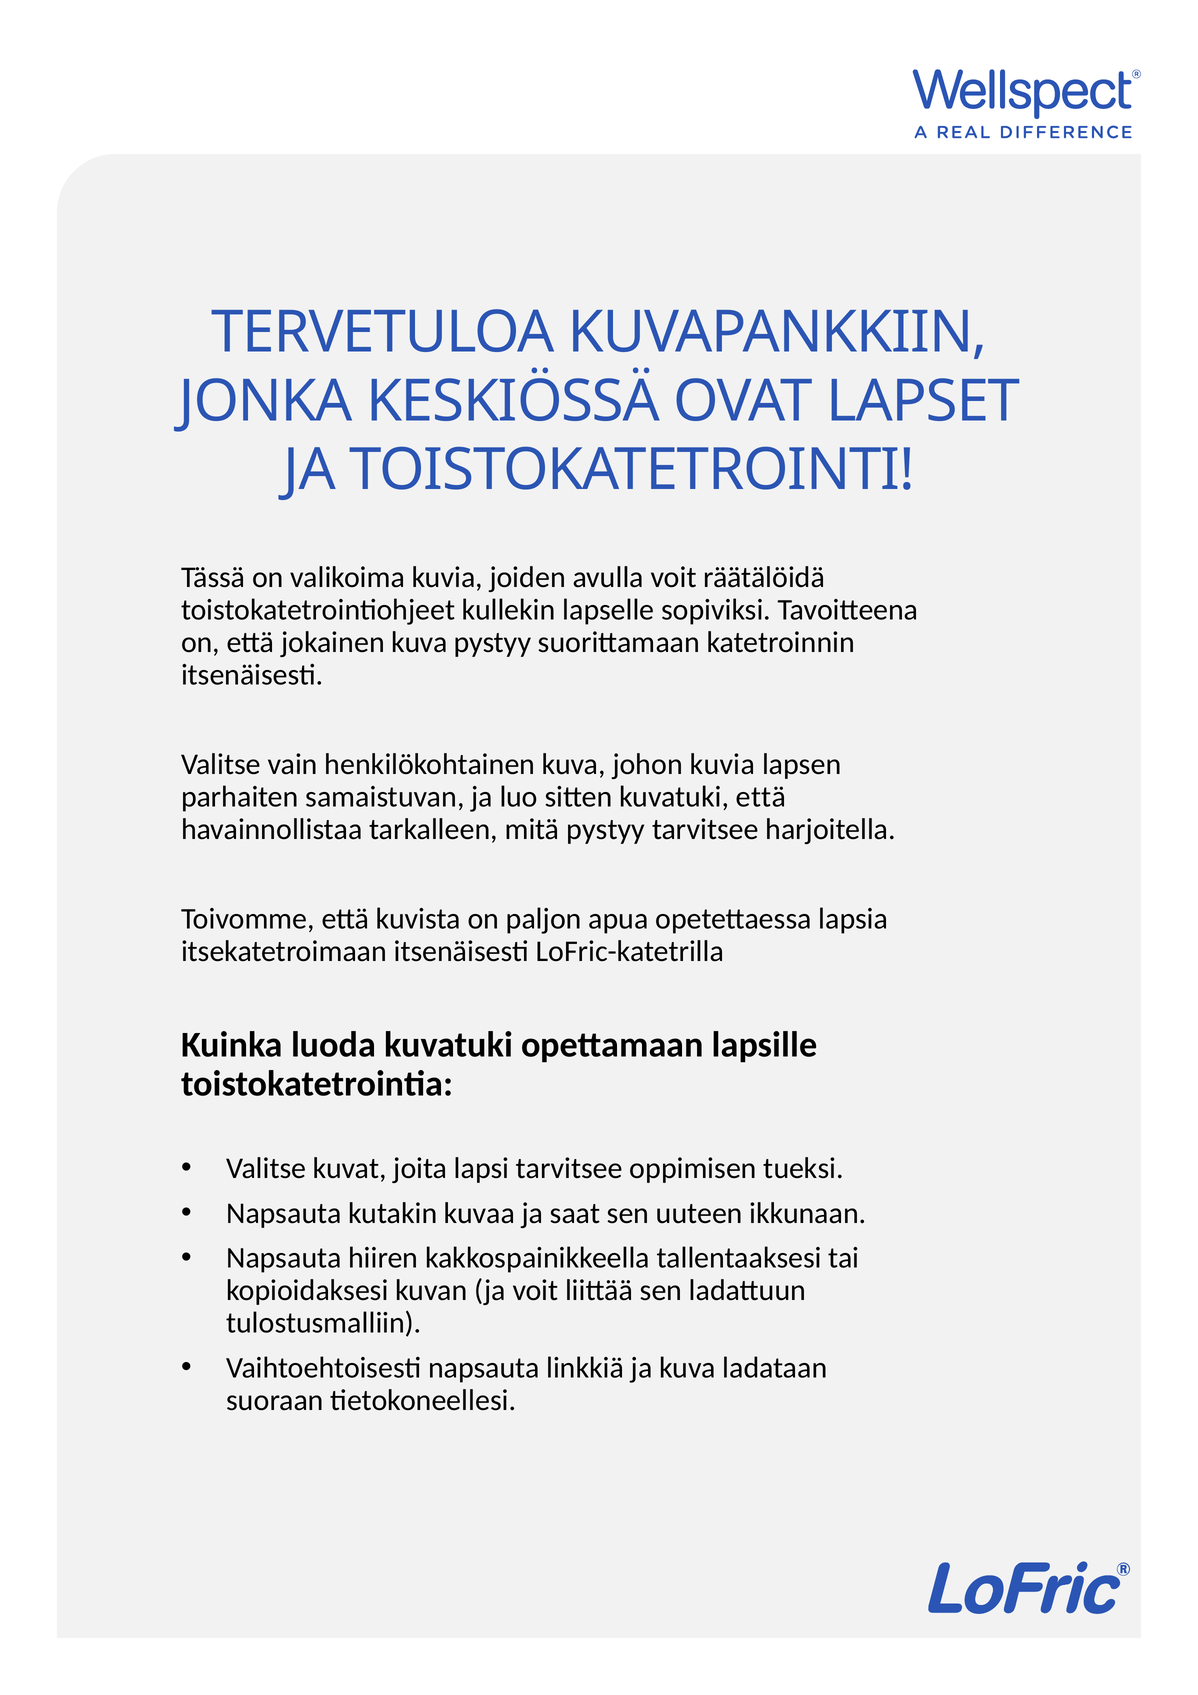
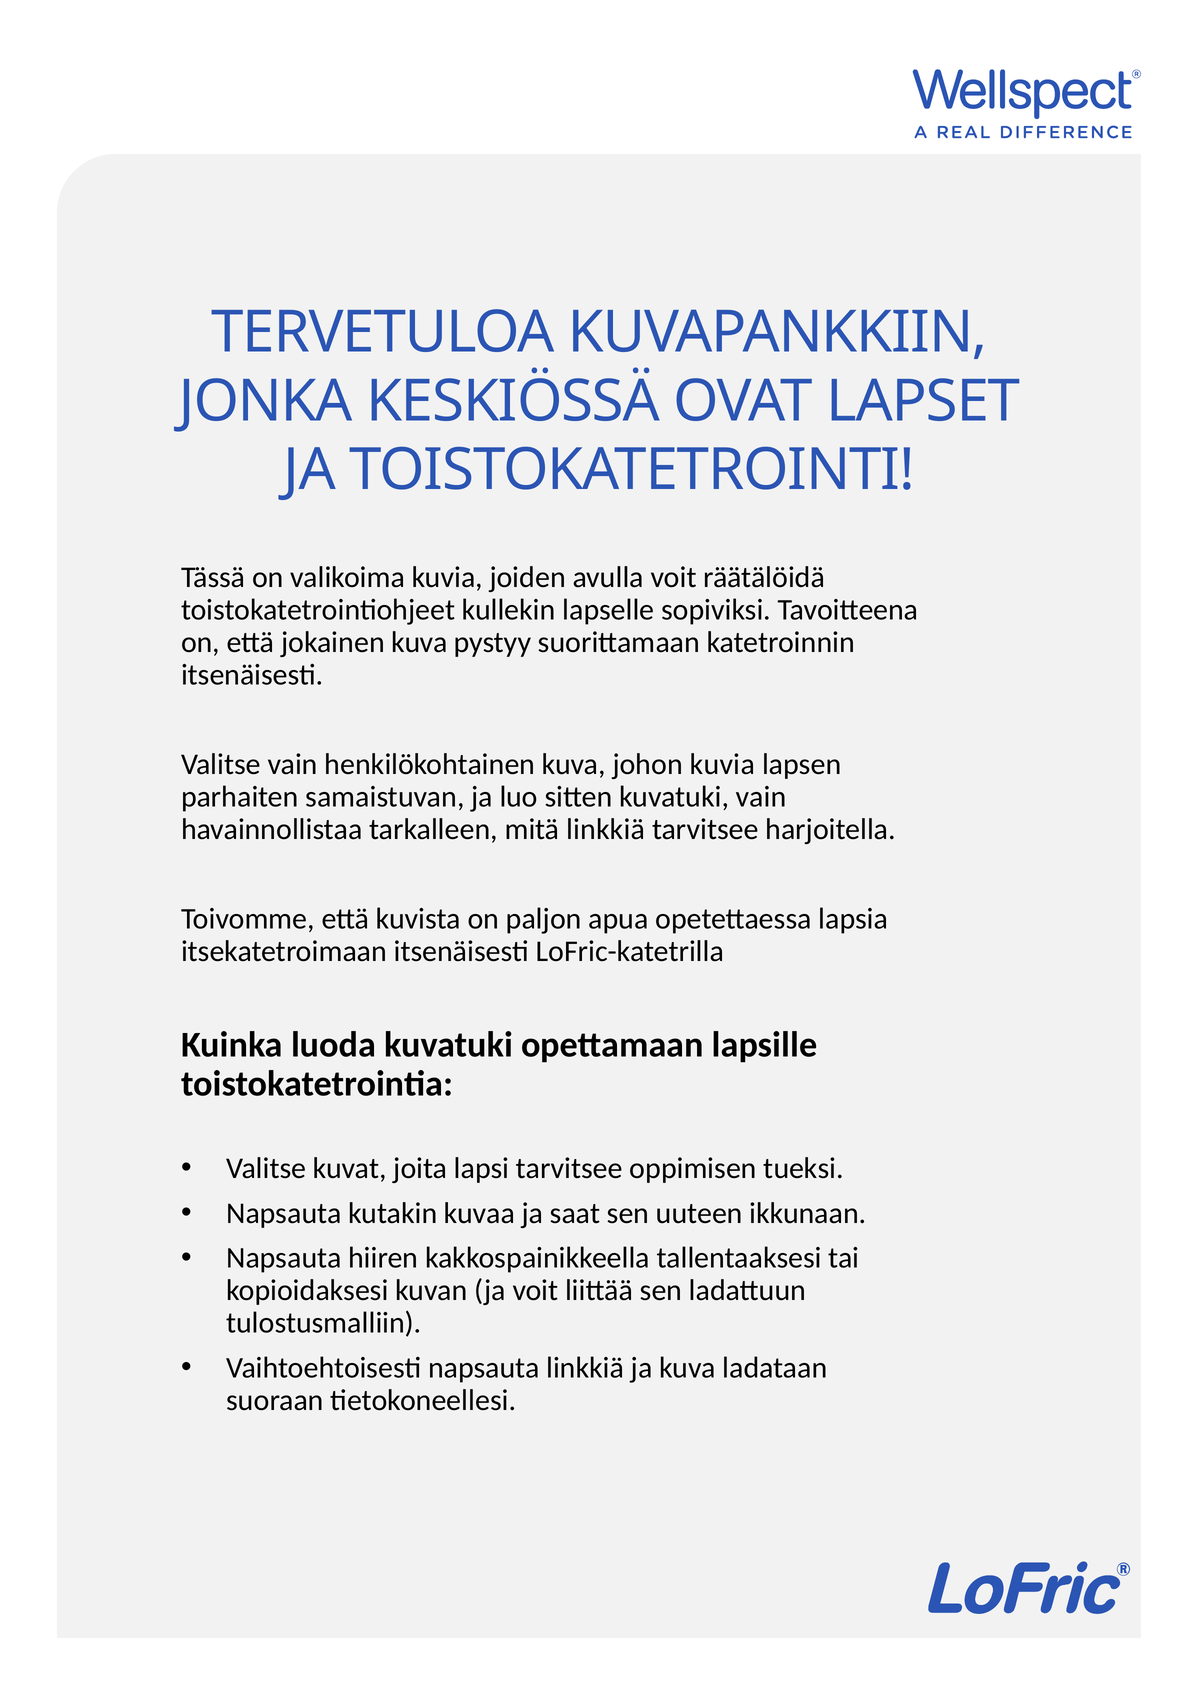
kuvatuki että: että -> vain (761, 797)
mitä pystyy: pystyy -> linkkiä (606, 829)
